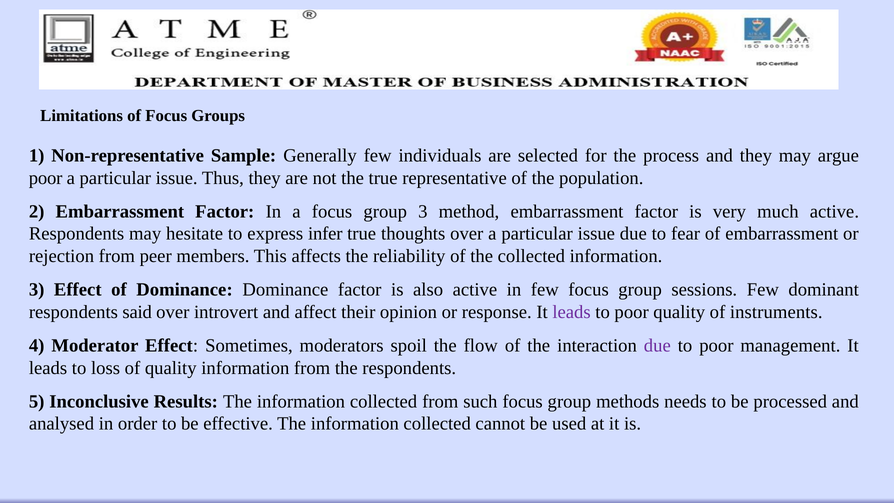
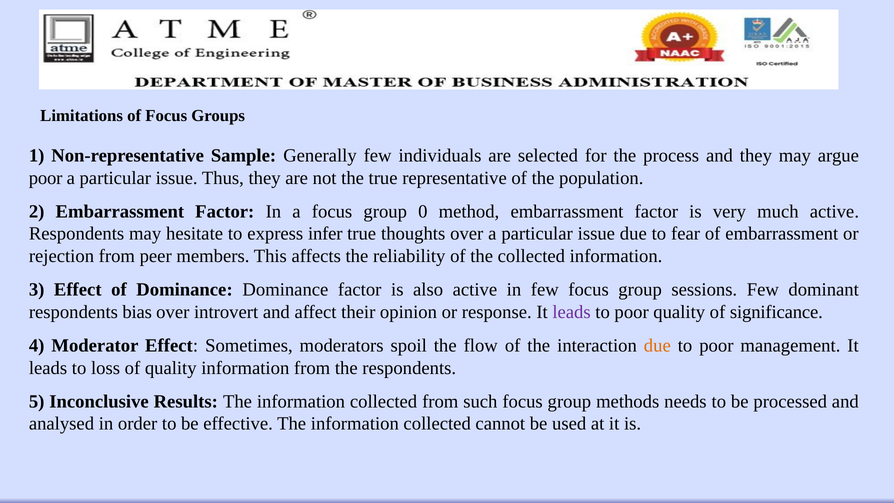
group 3: 3 -> 0 (423, 211)
said: said -> bias (137, 312)
instruments: instruments -> significance (776, 312)
due colour: purple -> orange (657, 345)
